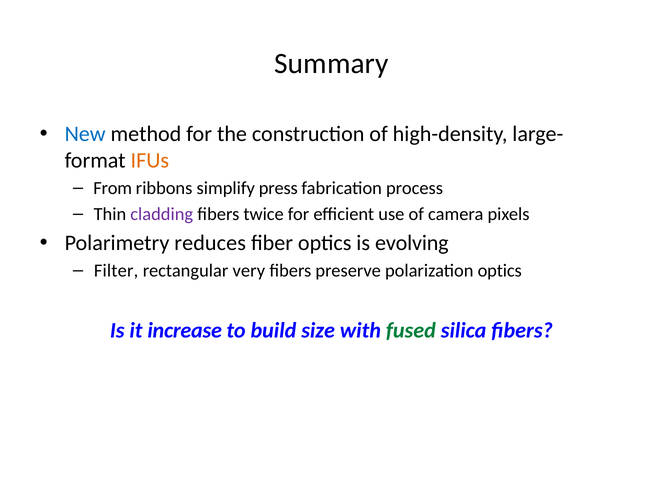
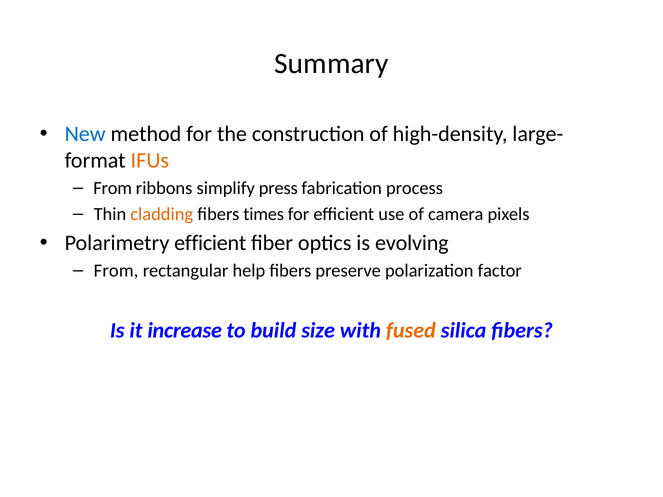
cladding colour: purple -> orange (162, 214)
twice: twice -> times (264, 214)
Polarimetry reduces: reduces -> efficient (210, 243)
Filter: Filter -> From (116, 271)
very: very -> help (249, 271)
polarization optics: optics -> factor (500, 271)
fused colour: green -> orange (411, 331)
